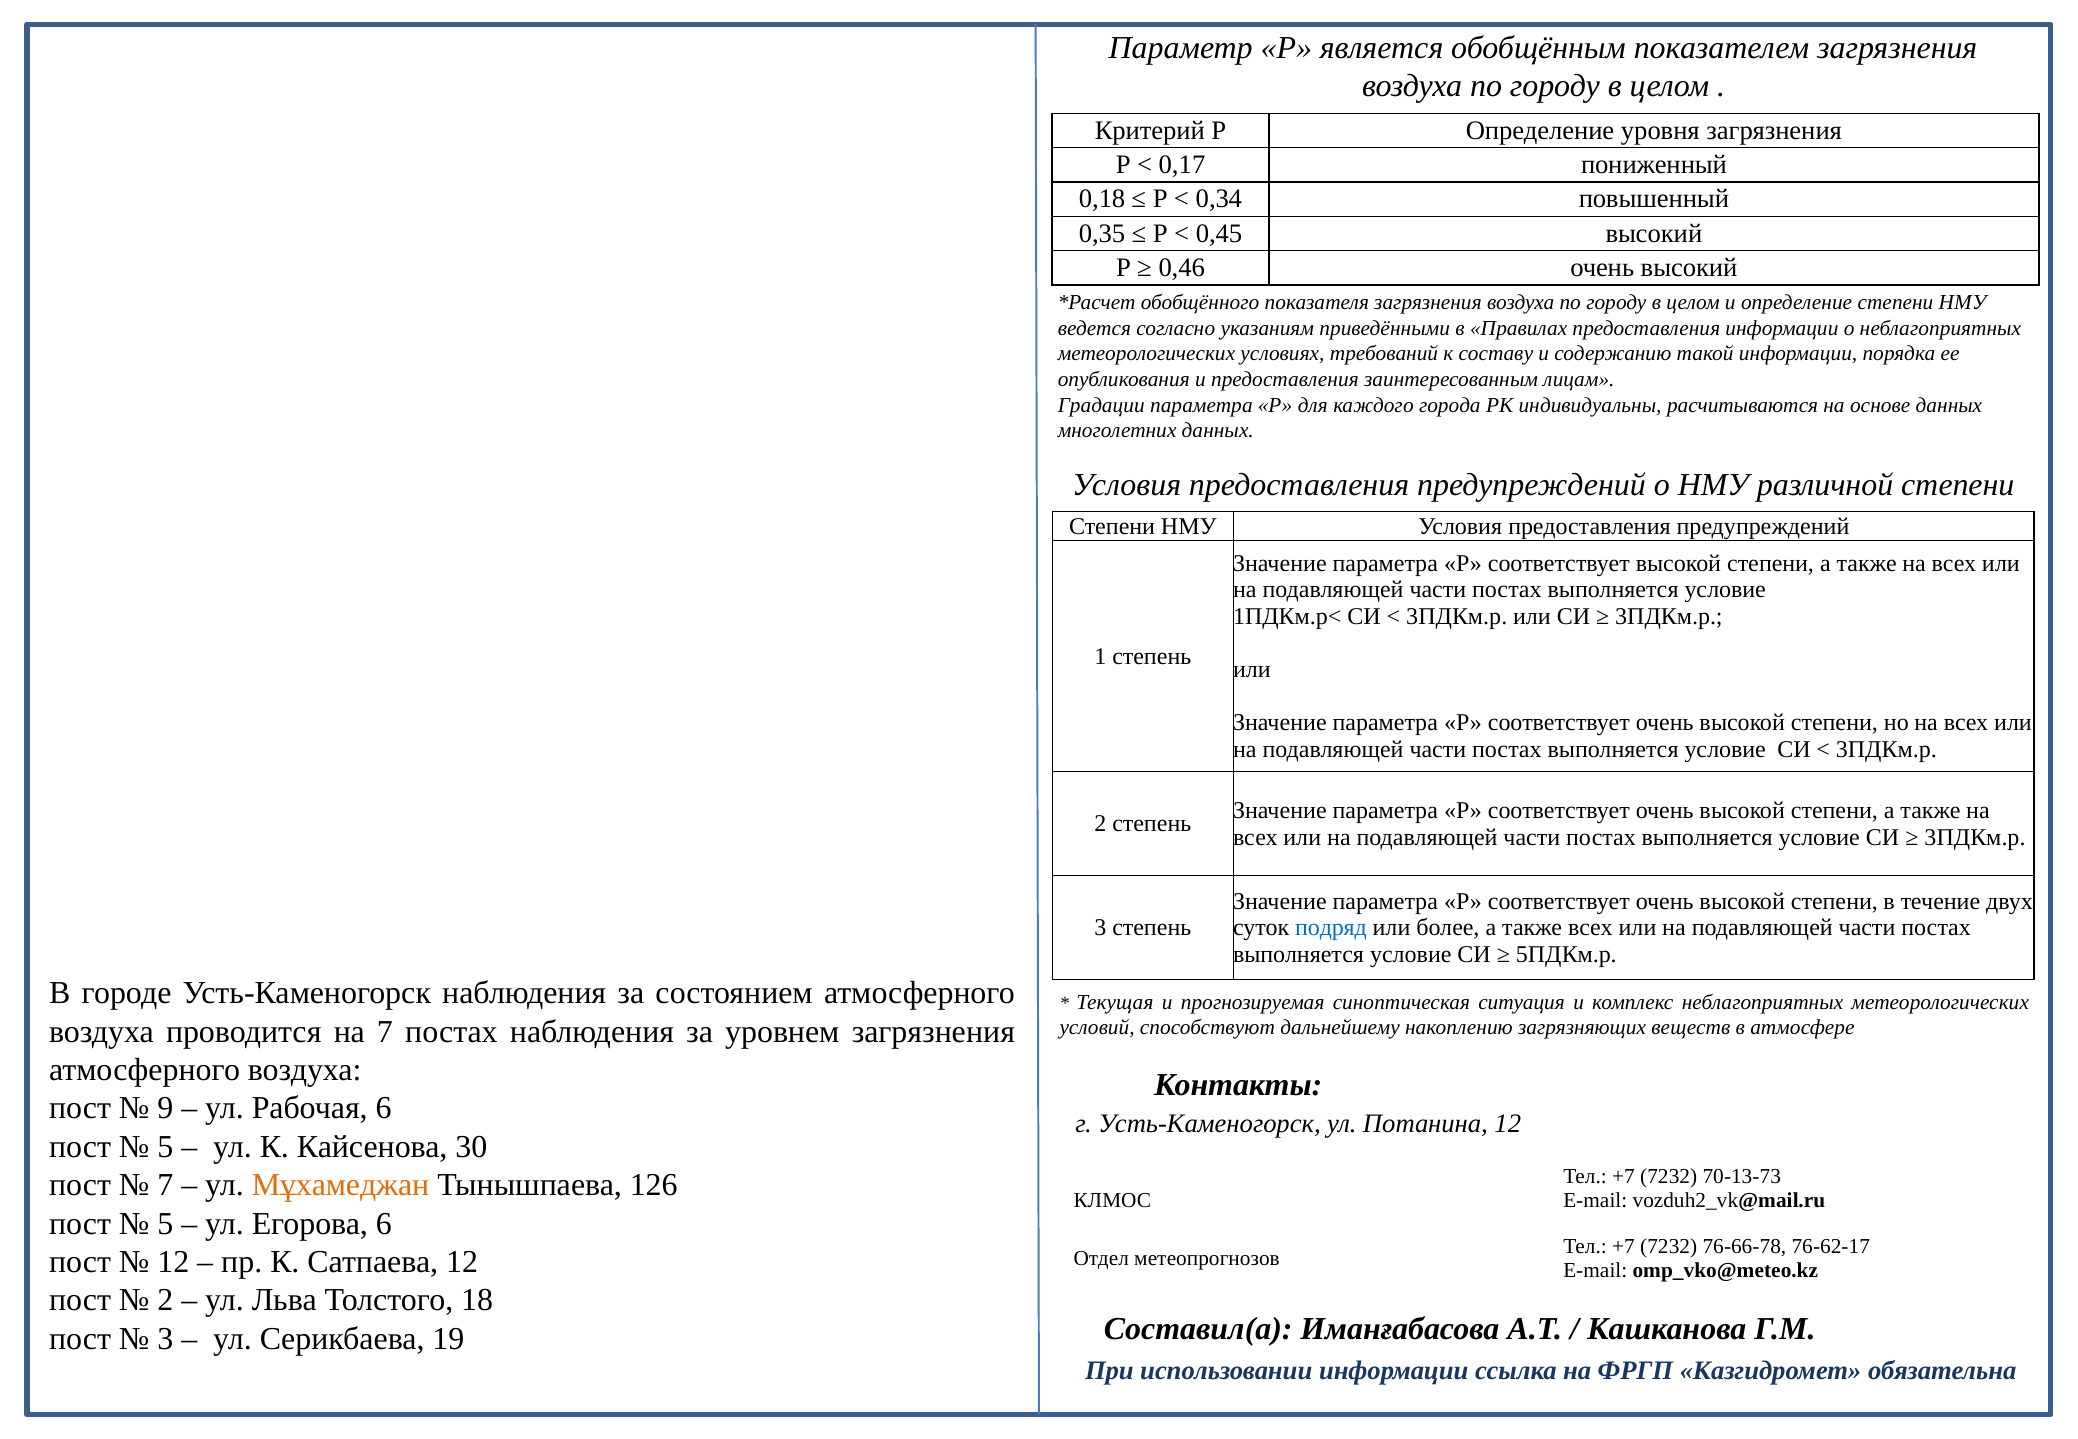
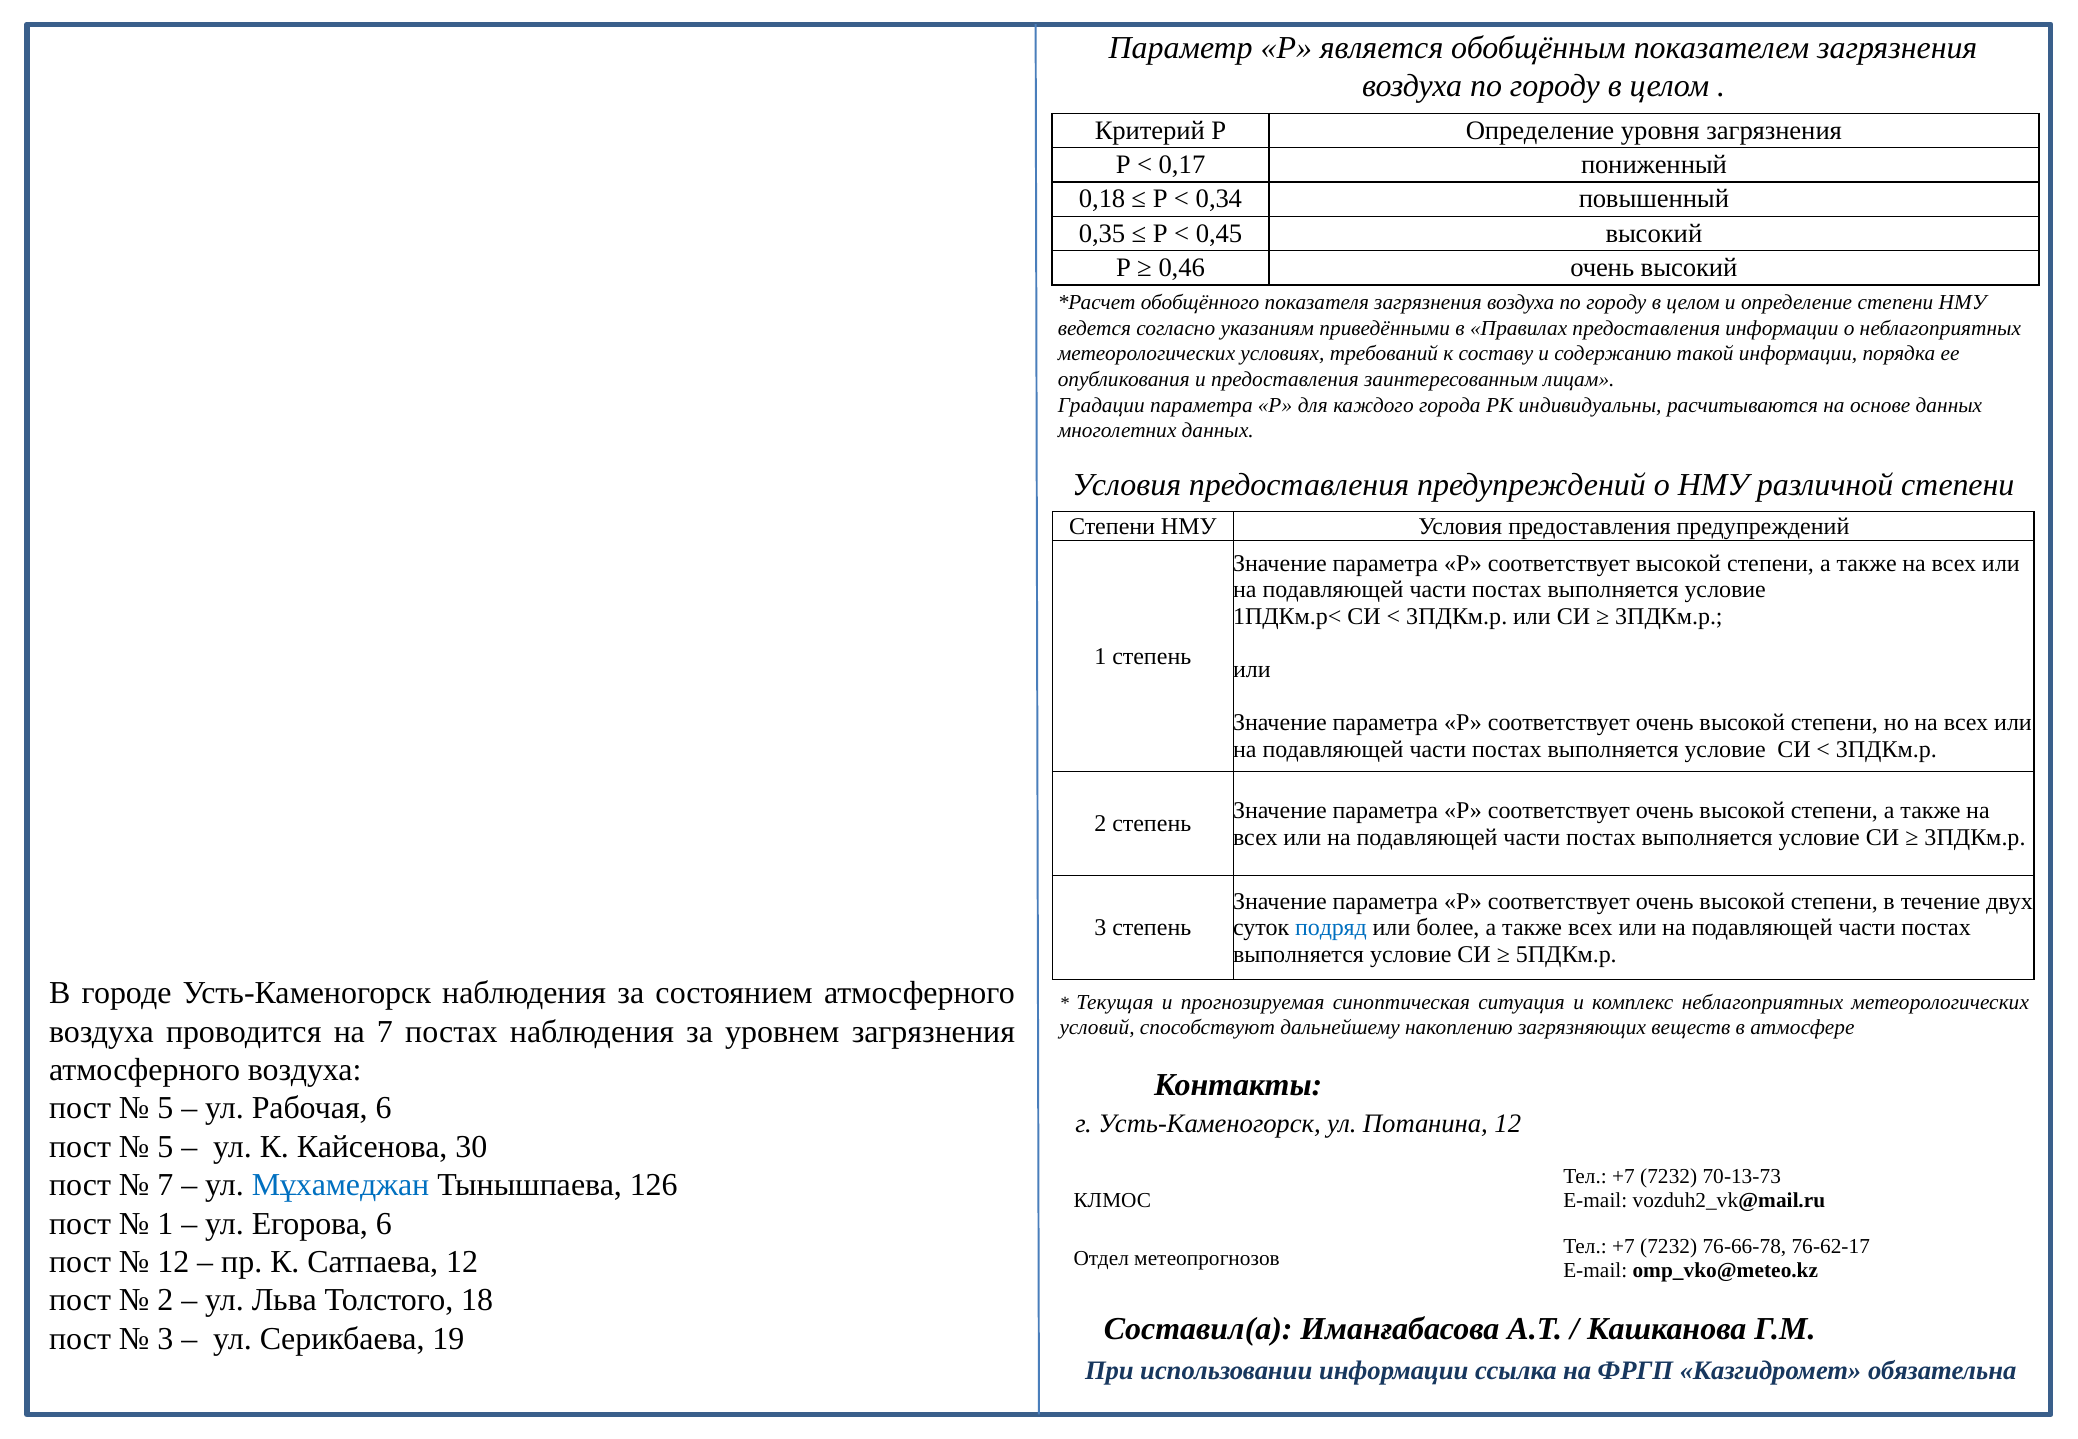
9: 9 -> 5 (165, 1108)
Мұхамеджан colour: orange -> blue (341, 1185)
5: 5 -> 1 (165, 1223)
